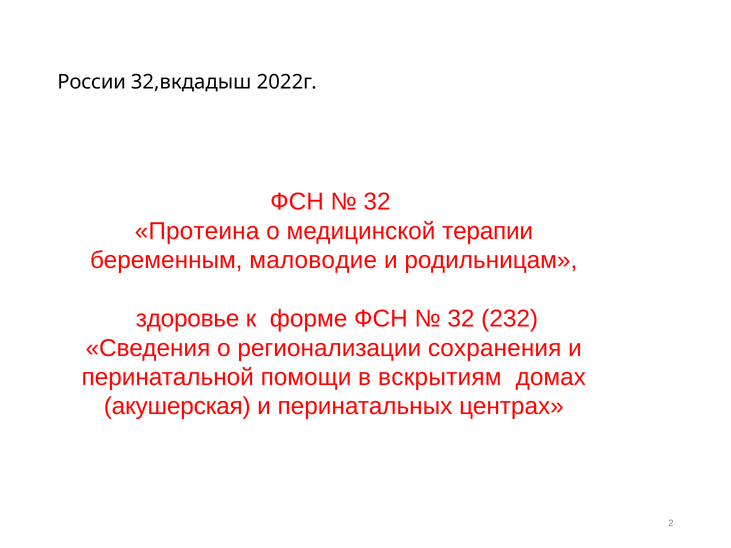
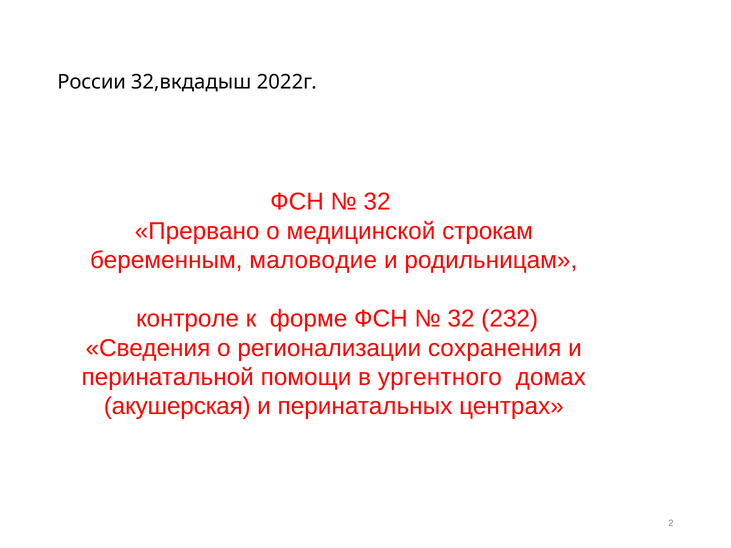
Протеина: Протеина -> Прервано (197, 231)
терапии: терапии -> строкам (488, 231)
здоровье: здоровье -> контроле (188, 319)
вскрытиям: вскрытиям -> ургентного (440, 377)
